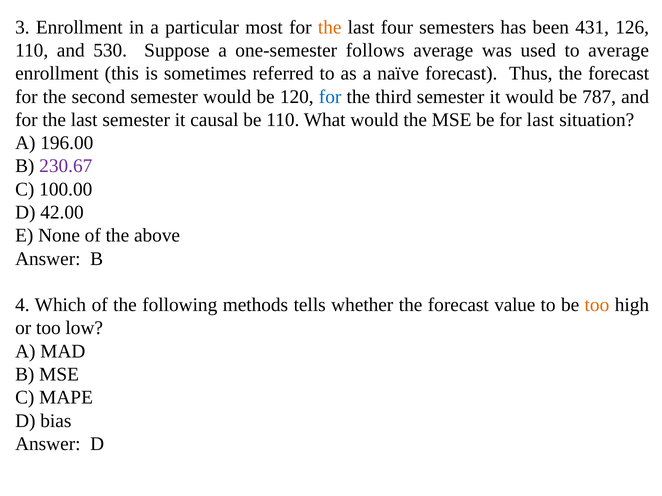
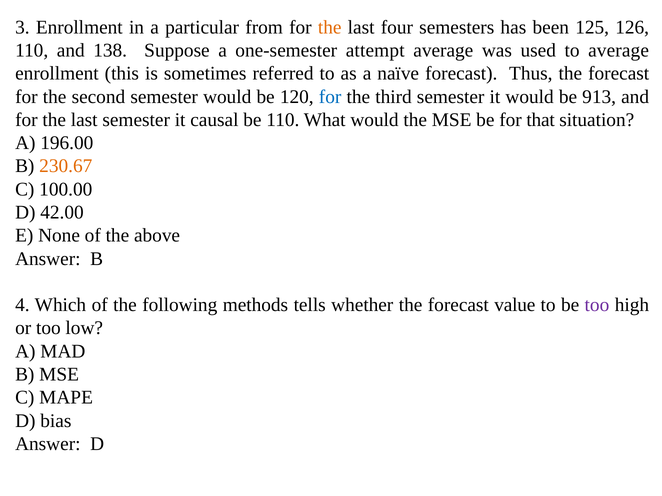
most: most -> from (264, 27)
431: 431 -> 125 (592, 27)
530: 530 -> 138 (110, 50)
follows: follows -> attempt (375, 50)
787: 787 -> 913 (599, 97)
for last: last -> that (541, 120)
230.67 colour: purple -> orange (66, 166)
too colour: orange -> purple (597, 305)
